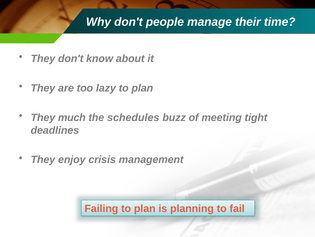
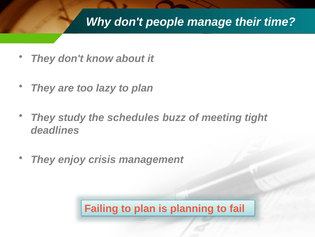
much: much -> study (72, 117)
